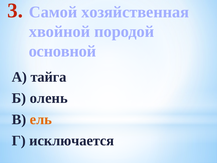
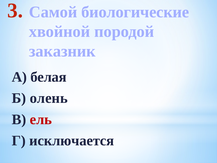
хозяйственная: хозяйственная -> биологические (135, 12)
основной: основной -> заказник (62, 51)
тайга: тайга -> белая (48, 77)
ель colour: orange -> red (41, 119)
